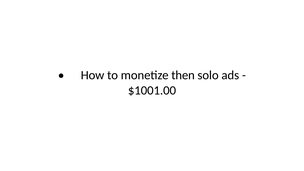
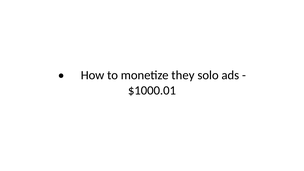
then: then -> they (183, 75)
$1001.00: $1001.00 -> $1000.01 (152, 91)
